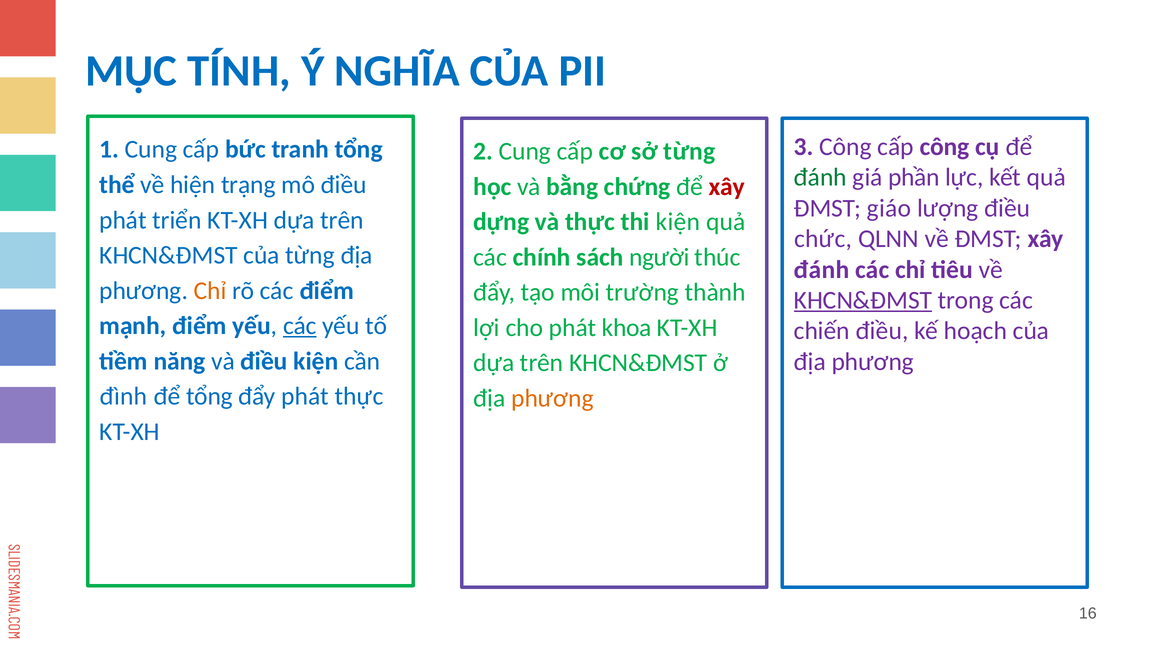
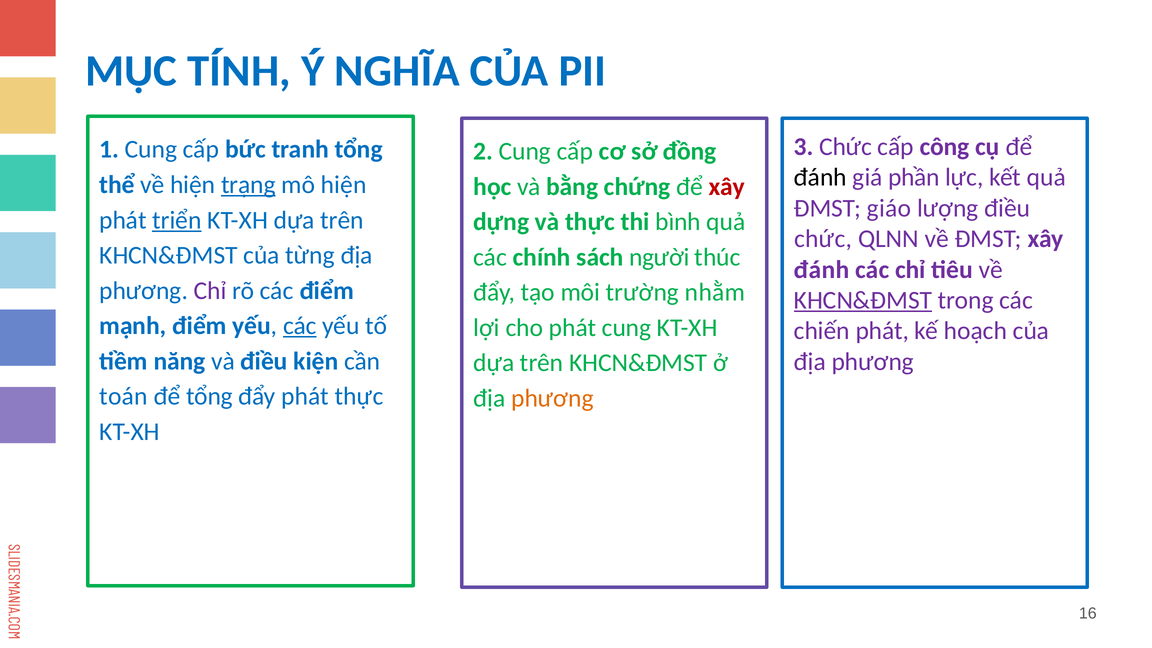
3 Công: Công -> Chức (846, 147)
sở từng: từng -> đồng (690, 151)
đánh colour: green -> black (820, 177)
trạng underline: none -> present (248, 185)
mô điều: điều -> hiện (344, 185)
triển underline: none -> present (177, 220)
thi kiện: kiện -> bình (678, 222)
Chỉ colour: orange -> purple (210, 291)
thành: thành -> nhằm (715, 292)
phát khoa: khoa -> cung (627, 328)
chiến điều: điều -> phát (882, 331)
đình: đình -> toán (124, 397)
